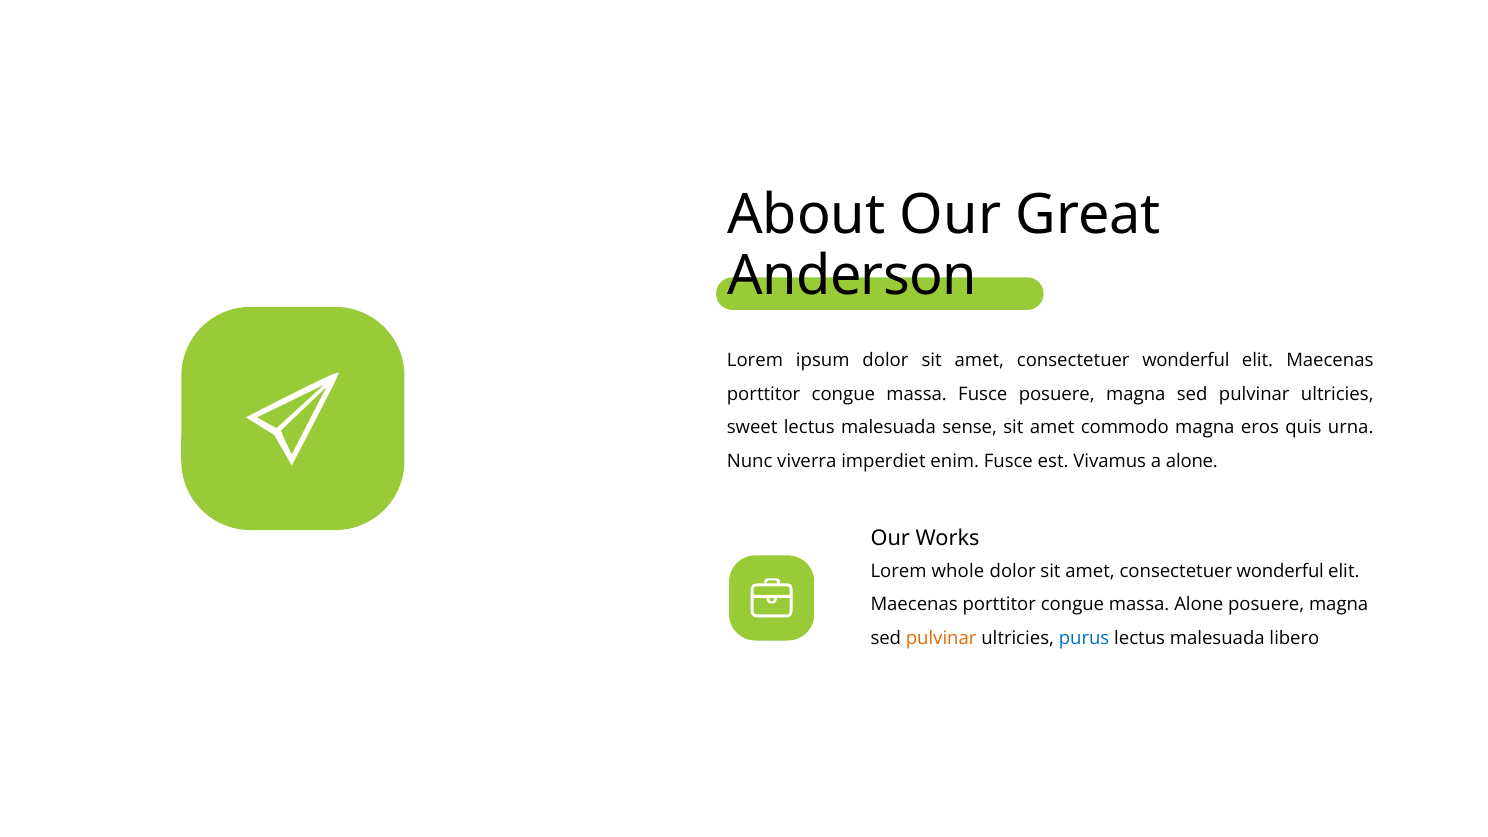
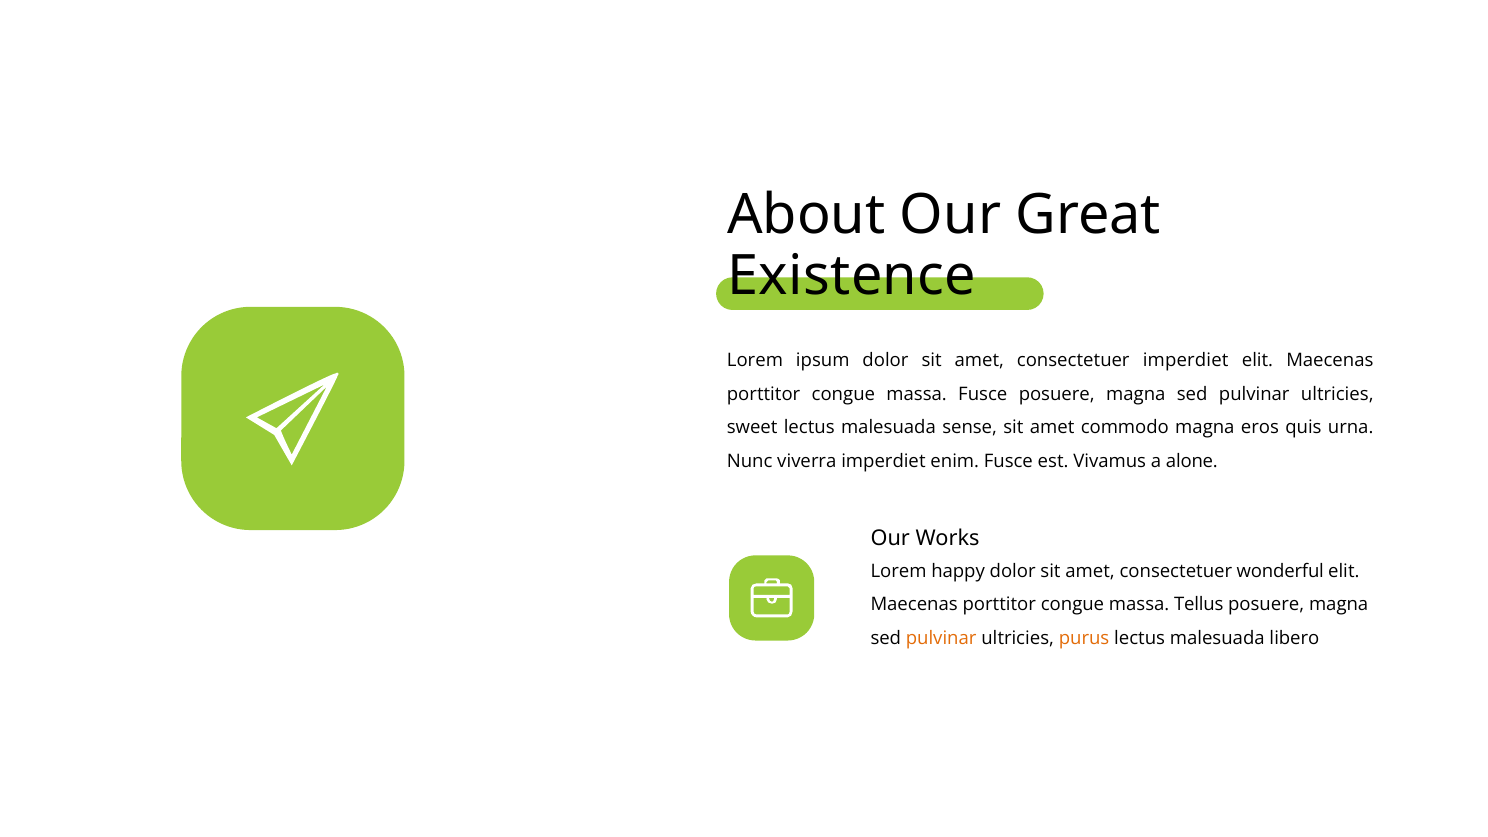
Anderson: Anderson -> Existence (852, 276)
wonderful: wonderful -> imperdiet (1186, 361)
whole: whole -> happy (958, 571)
massa Alone: Alone -> Tellus (1199, 605)
purus colour: blue -> orange (1084, 638)
